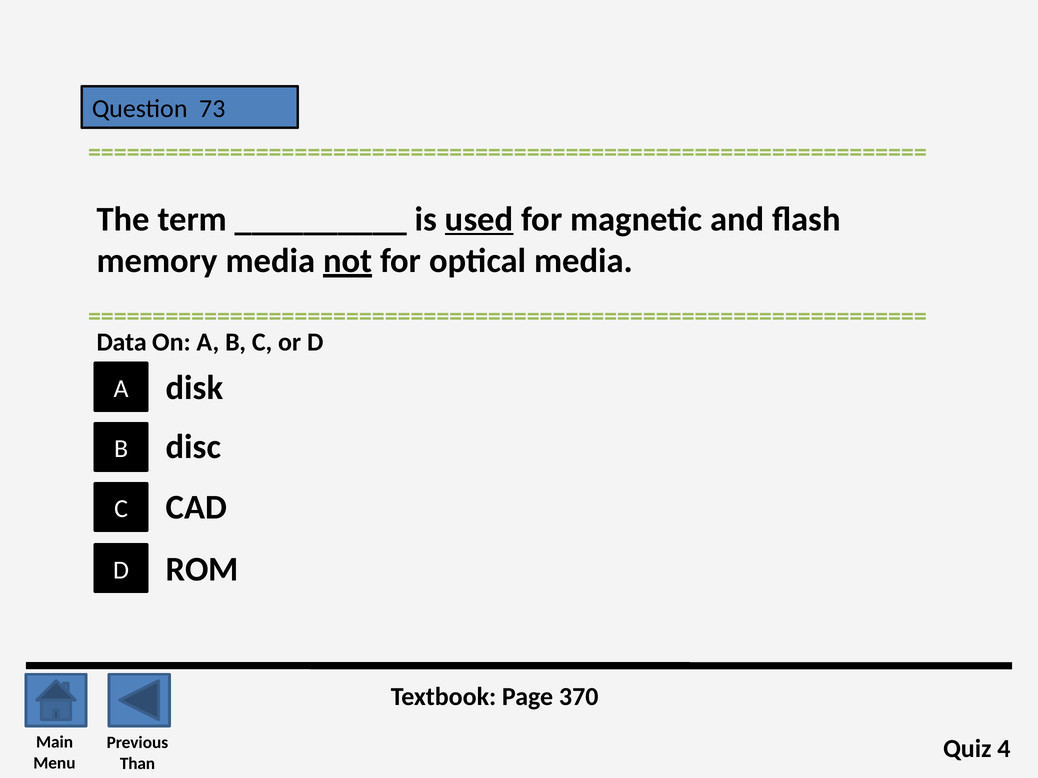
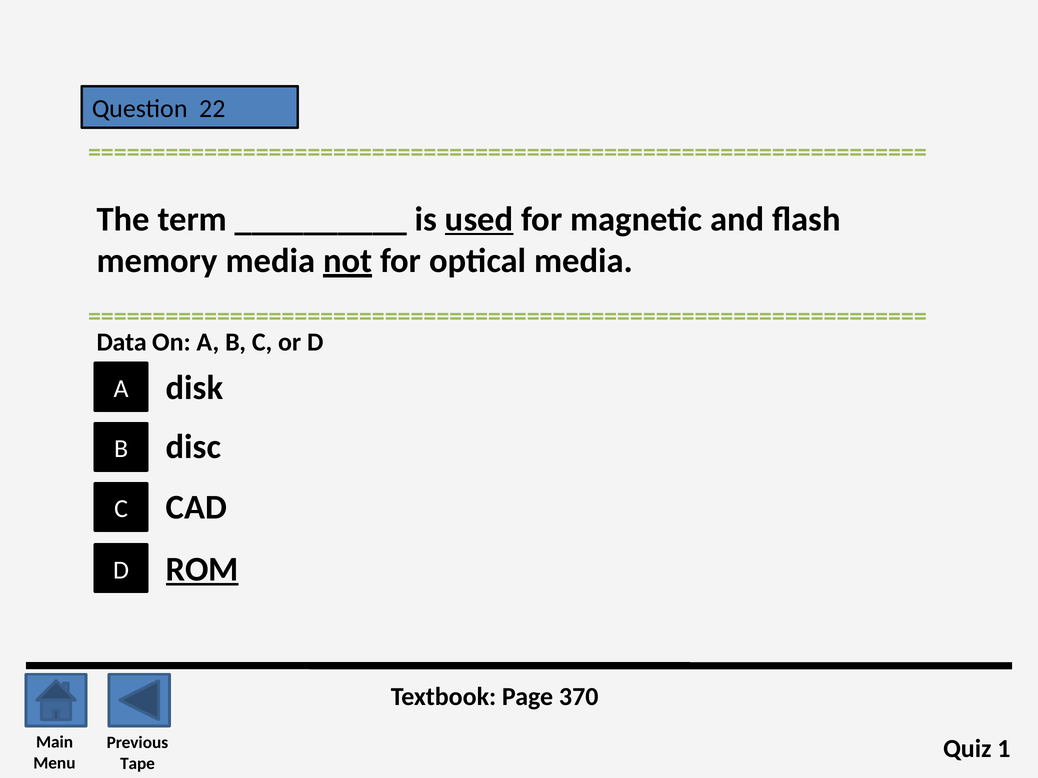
73: 73 -> 22 (212, 109)
ROM underline: none -> present (202, 570)
4: 4 -> 1 (1004, 749)
Than: Than -> Tape (137, 764)
